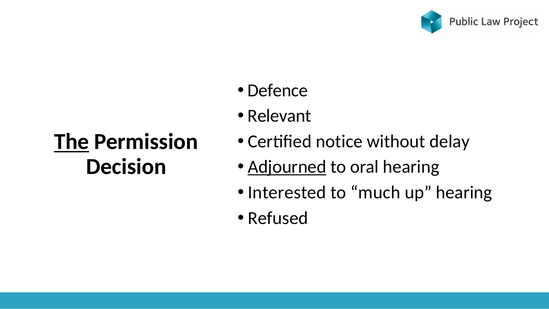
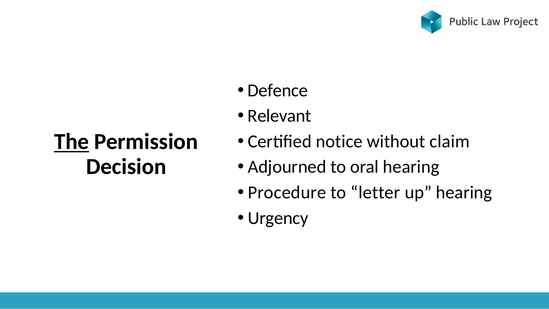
delay: delay -> claim (450, 141)
Adjourned underline: present -> none (287, 167)
Interested: Interested -> Procedure (287, 192)
much: much -> letter (375, 192)
Refused: Refused -> Urgency (278, 218)
